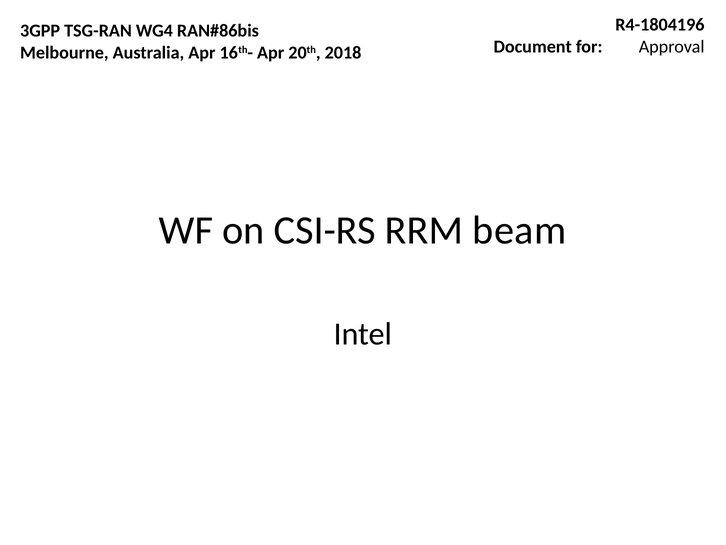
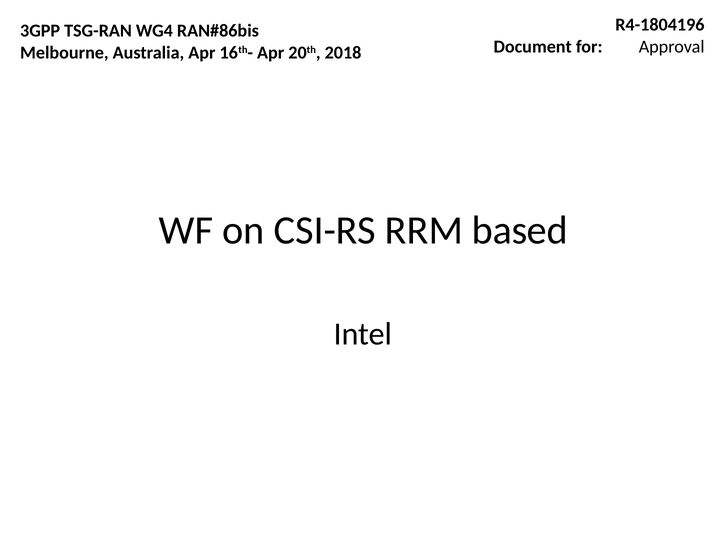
beam: beam -> based (520, 230)
